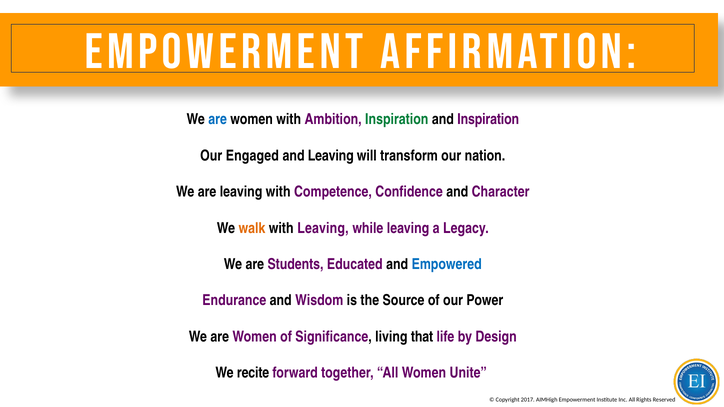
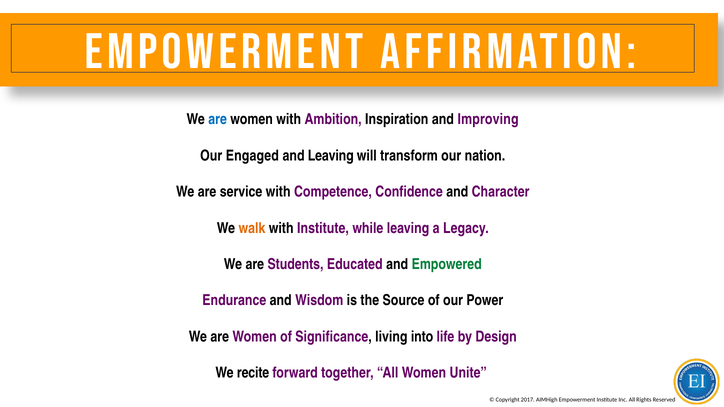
Inspiration colour: green -> black (397, 120)
and Inspiration: Inspiration -> Improving (488, 120)
are leaving: leaving -> service (241, 192)
with Leaving: Leaving -> Institute (323, 228)
Empowered colour: blue -> green (447, 264)
that: that -> into (422, 337)
